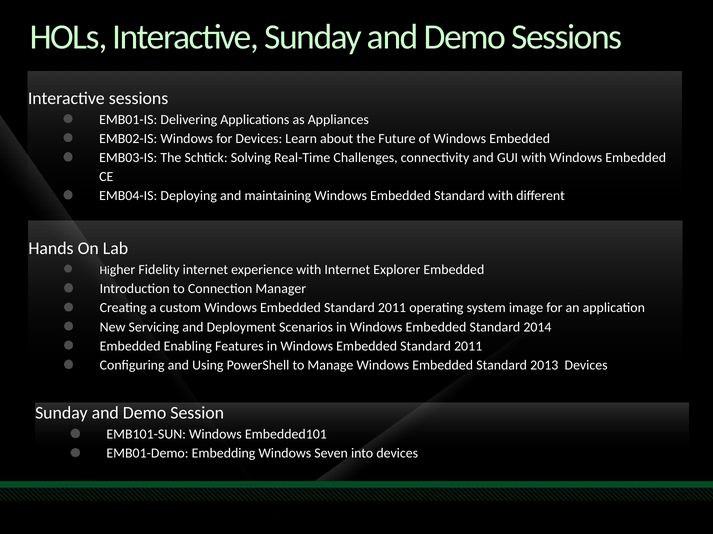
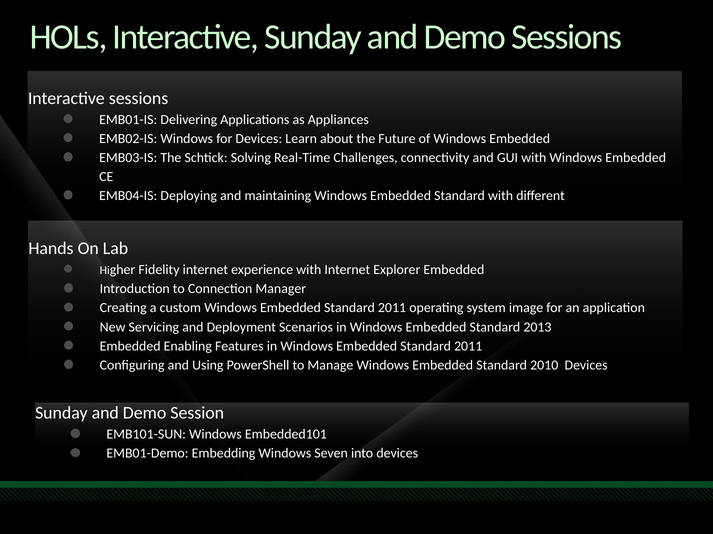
2014: 2014 -> 2013 (537, 327)
2013: 2013 -> 2010 (544, 366)
